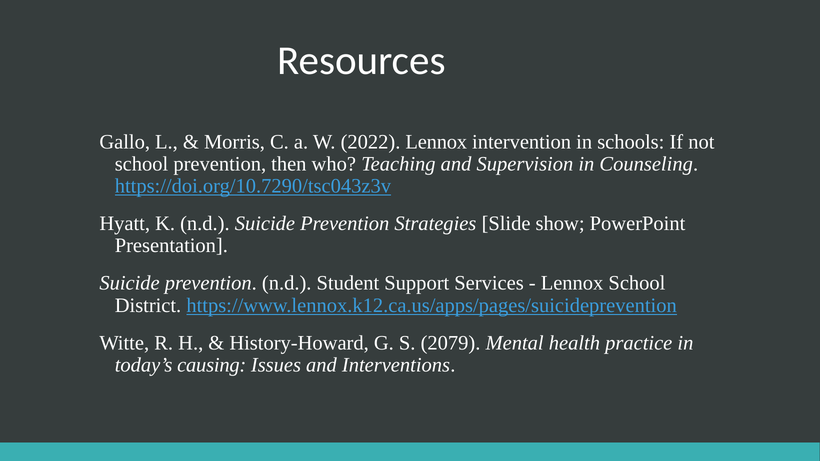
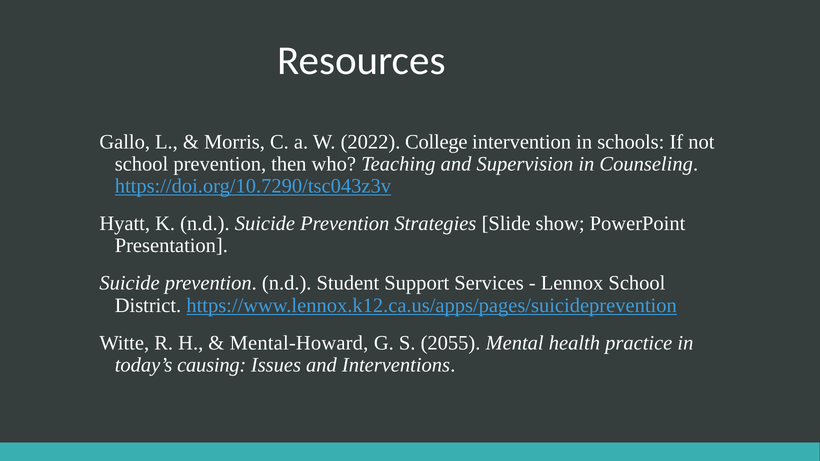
2022 Lennox: Lennox -> College (436, 142)
History-Howard: History-Howard -> Mental-Howard (299, 343)
2079: 2079 -> 2055 (451, 343)
